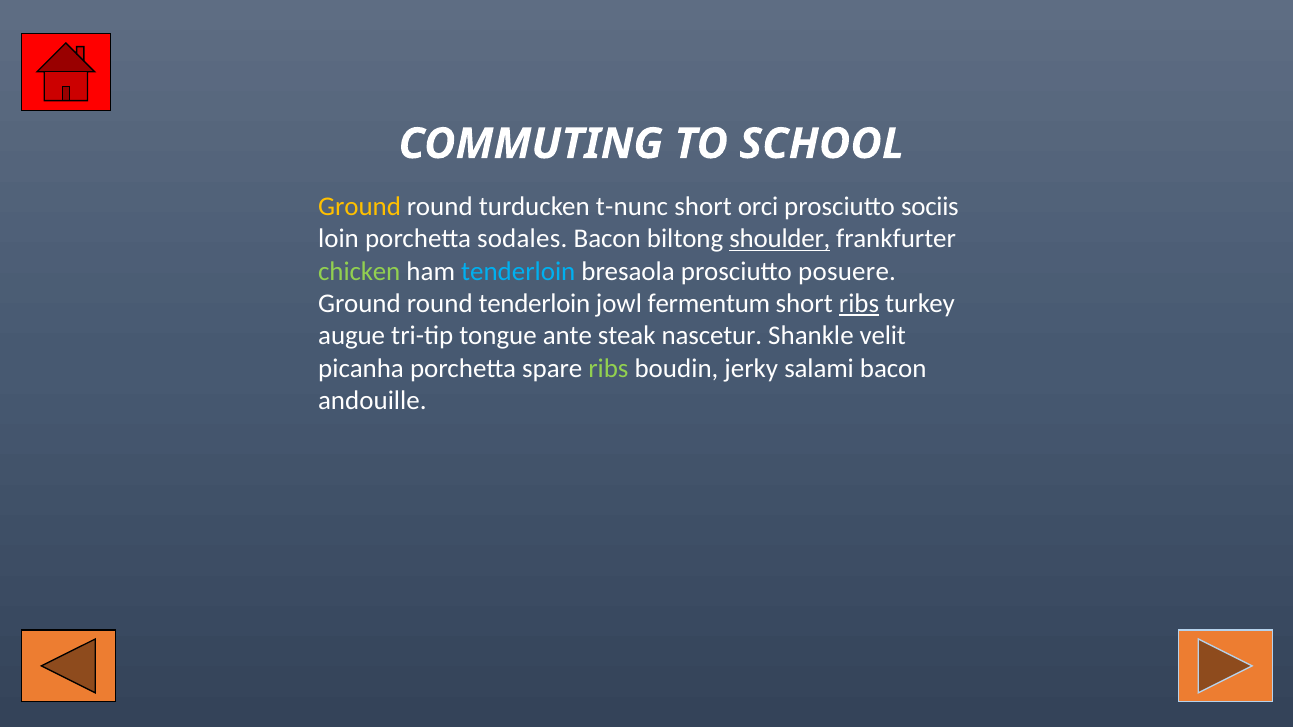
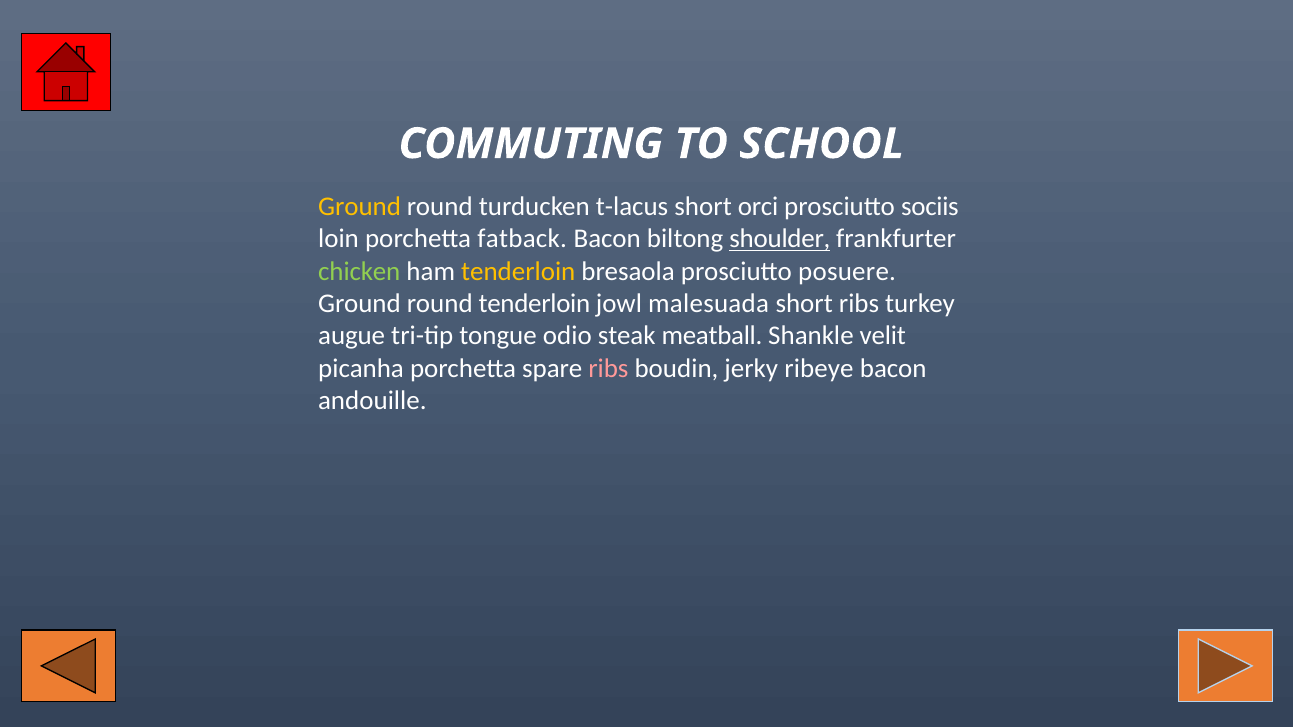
t-nunc: t-nunc -> t-lacus (632, 207)
sodales: sodales -> fatback (522, 239)
tenderloin colour: light blue -> yellow (518, 271)
fermentum: fermentum -> malesuada (709, 304)
ribs underline: present -> none (859, 304)
ante: ante -> odio (567, 336)
nascetur: nascetur -> meatball (712, 336)
ribs colour: light green -> pink (608, 368)
salami: salami -> ribeye (819, 368)
